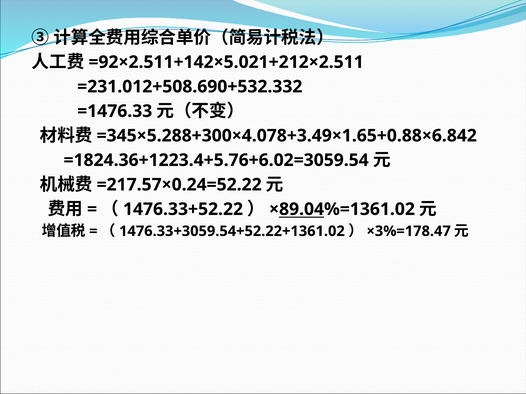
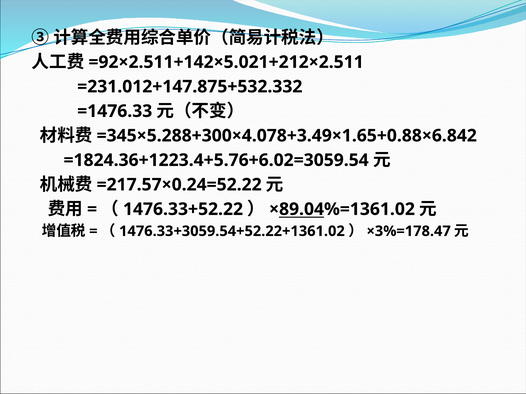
=231.012+508.690+532.332: =231.012+508.690+532.332 -> =231.012+147.875+532.332 (190, 87)
